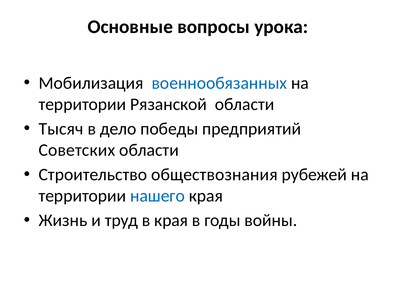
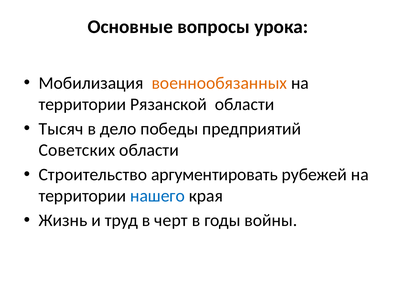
военнообязанных colour: blue -> orange (219, 83)
обществознания: обществознания -> аргументировать (215, 175)
в края: края -> черт (171, 220)
